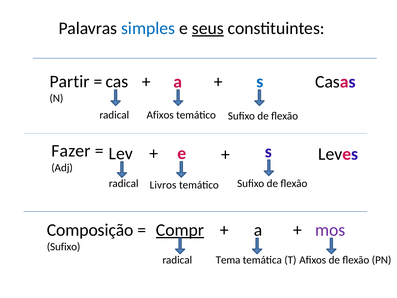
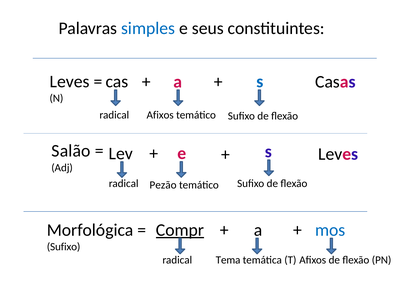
seus underline: present -> none (208, 28)
Partir: Partir -> Leves (70, 81)
Fazer: Fazer -> Salão (71, 151)
Livros: Livros -> Pezão (163, 185)
Composição: Composição -> Morfológica (90, 230)
mos colour: purple -> blue (330, 230)
